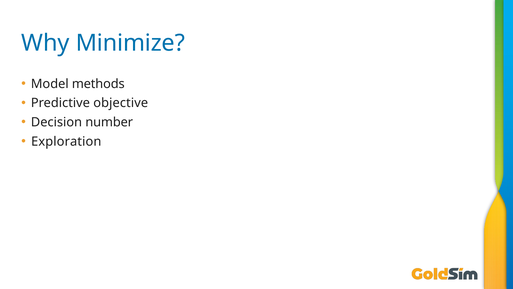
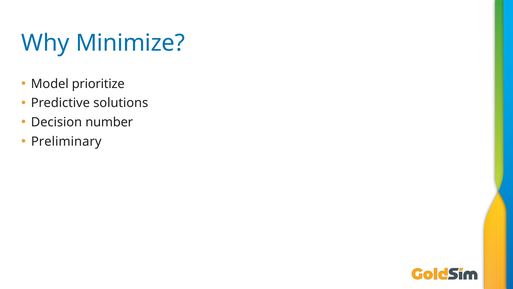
methods: methods -> prioritize (98, 84)
objective: objective -> solutions (121, 103)
Exploration: Exploration -> Preliminary (66, 141)
